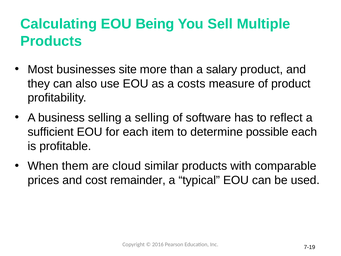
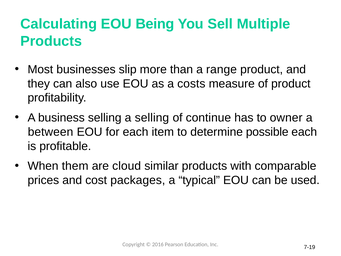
site: site -> slip (128, 69)
salary: salary -> range (221, 69)
software: software -> continue (208, 118)
reflect: reflect -> owner (286, 118)
sufficient: sufficient -> between (50, 132)
remainder: remainder -> packages (138, 180)
